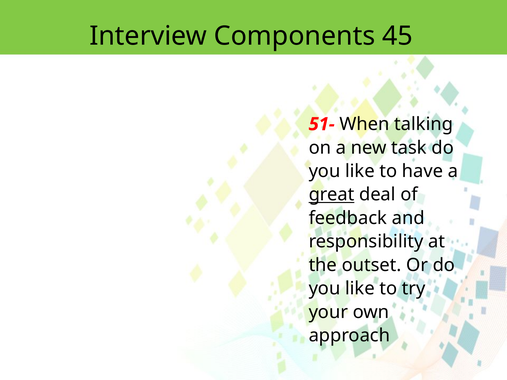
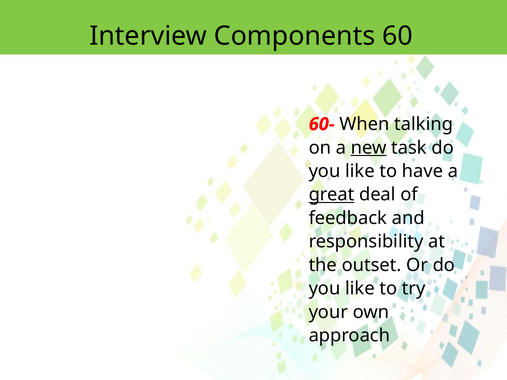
45: 45 -> 60 (397, 36)
51-: 51- -> 60- (322, 124)
new underline: none -> present (369, 148)
